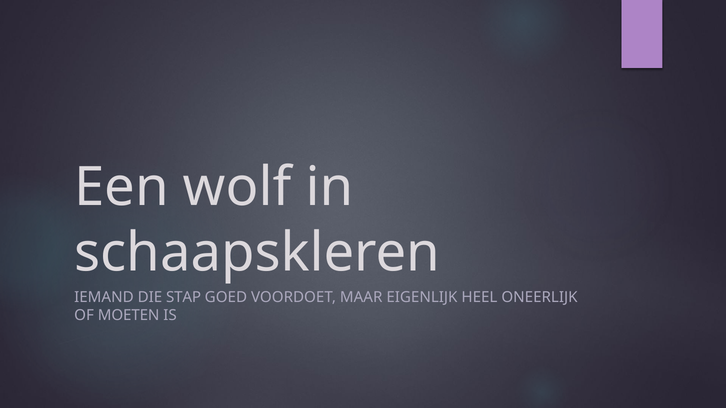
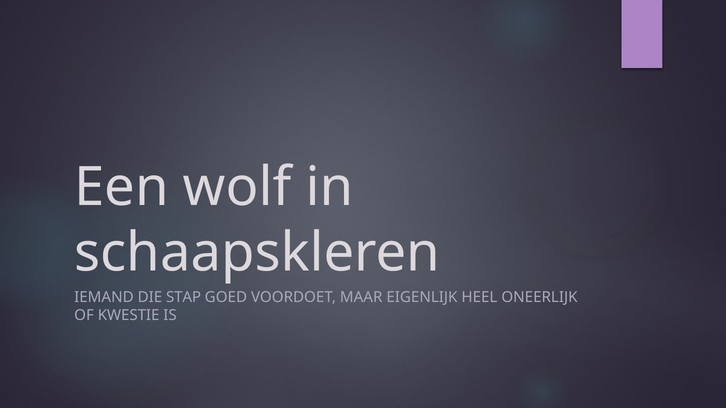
MOETEN: MOETEN -> KWESTIE (129, 316)
